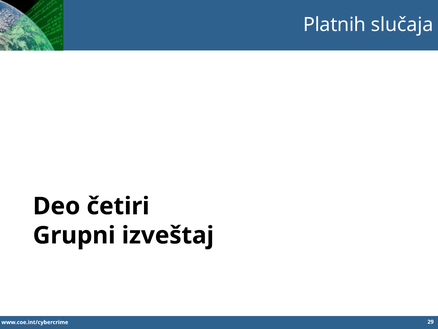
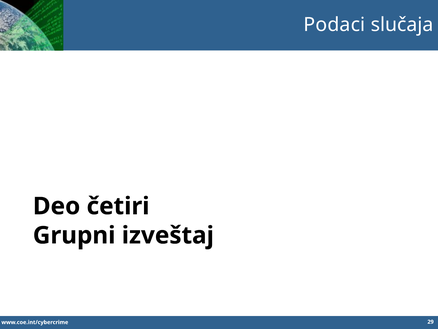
Platnih: Platnih -> Podaci (334, 25)
